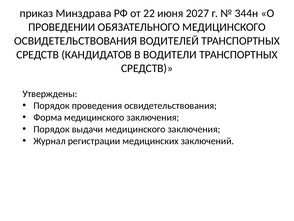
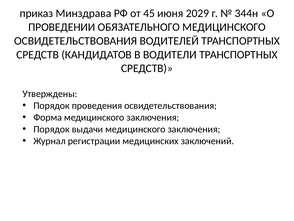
22: 22 -> 45 (149, 13)
2027: 2027 -> 2029 (197, 13)
